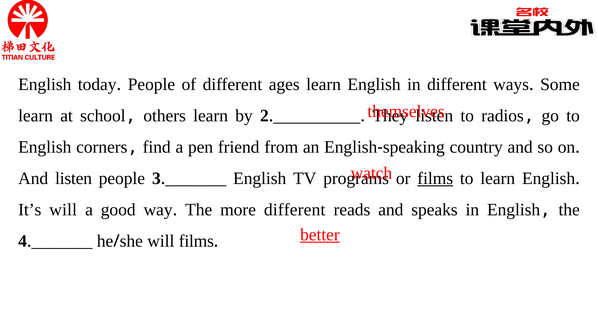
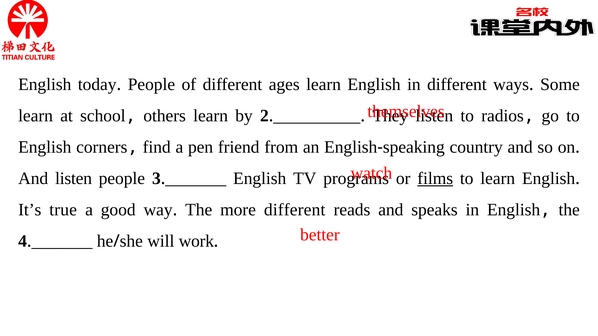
It’s will: will -> true (63, 210)
better underline: present -> none (320, 235)
will films: films -> work (196, 241)
